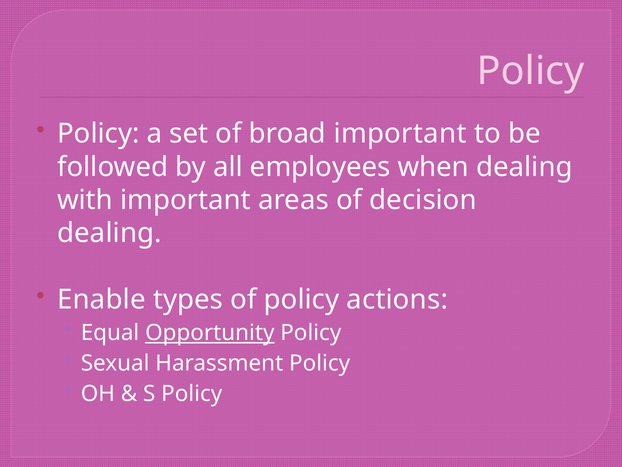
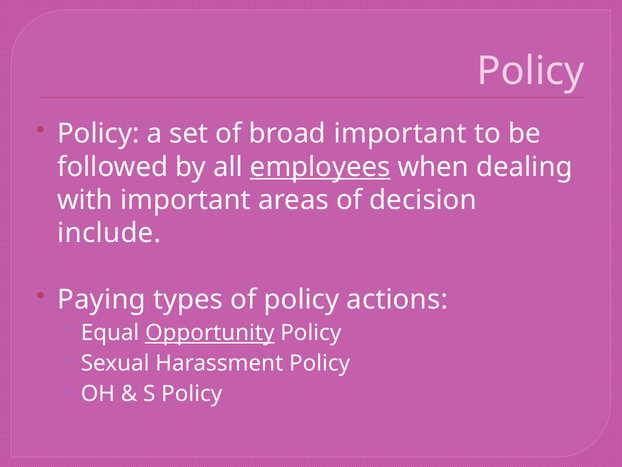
employees underline: none -> present (320, 167)
dealing: dealing -> include (109, 233)
Enable: Enable -> Paying (101, 299)
